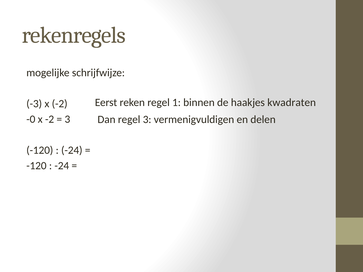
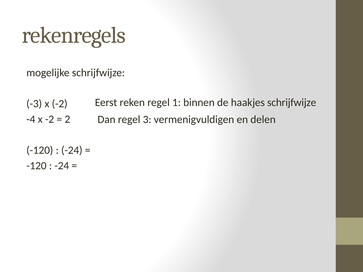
haakjes kwadraten: kwadraten -> schrijfwijze (292, 102)
-0: -0 -> -4 (31, 119)
3: 3 -> 2 (67, 119)
